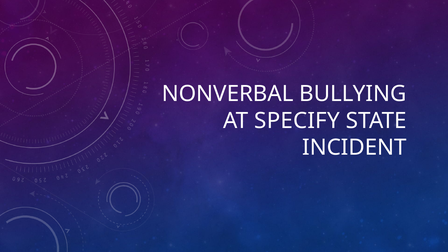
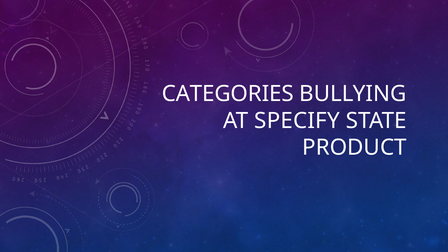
NONVERBAL: NONVERBAL -> CATEGORIES (228, 94)
INCIDENT: INCIDENT -> PRODUCT (354, 148)
